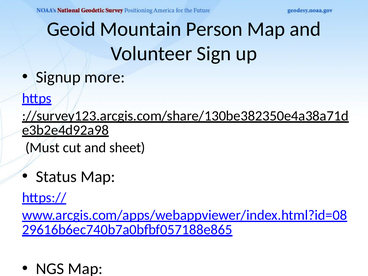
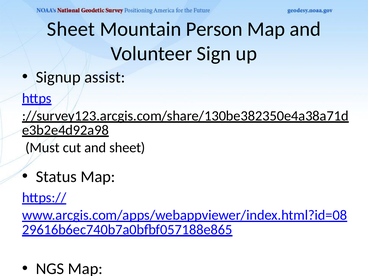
Geoid: Geoid -> Sheet (71, 29)
more: more -> assist (105, 77)
